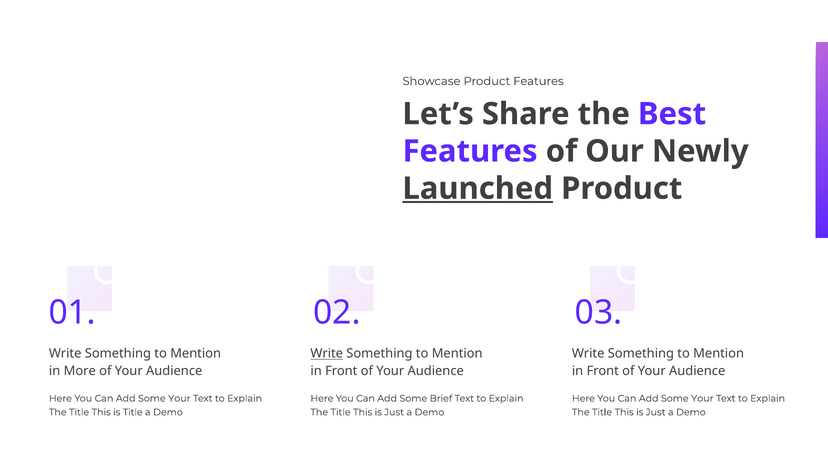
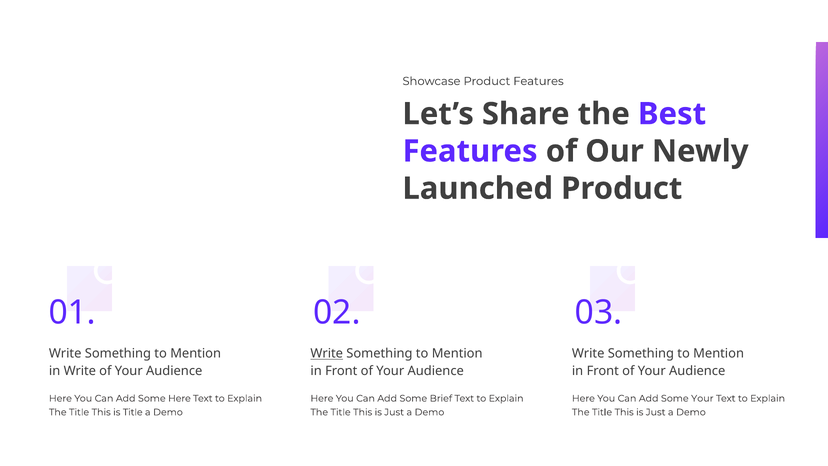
Launched underline: present -> none (478, 188)
in More: More -> Write (80, 371)
Your: Your -> Here (179, 398)
